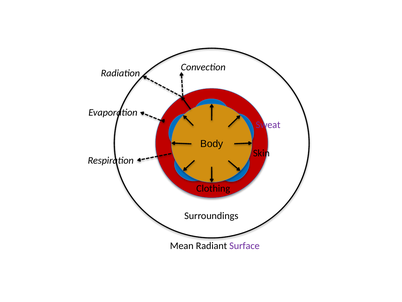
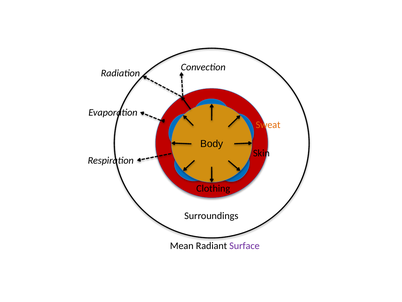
Sweat colour: purple -> orange (268, 124)
